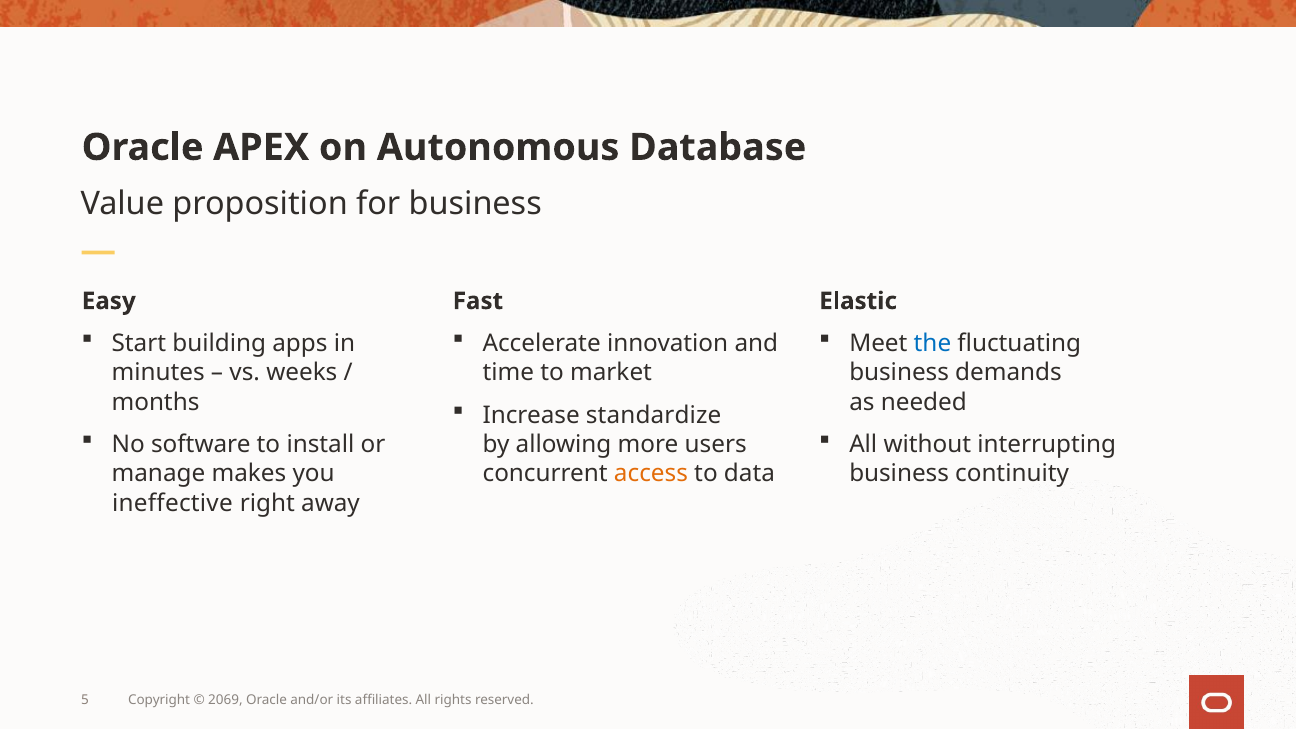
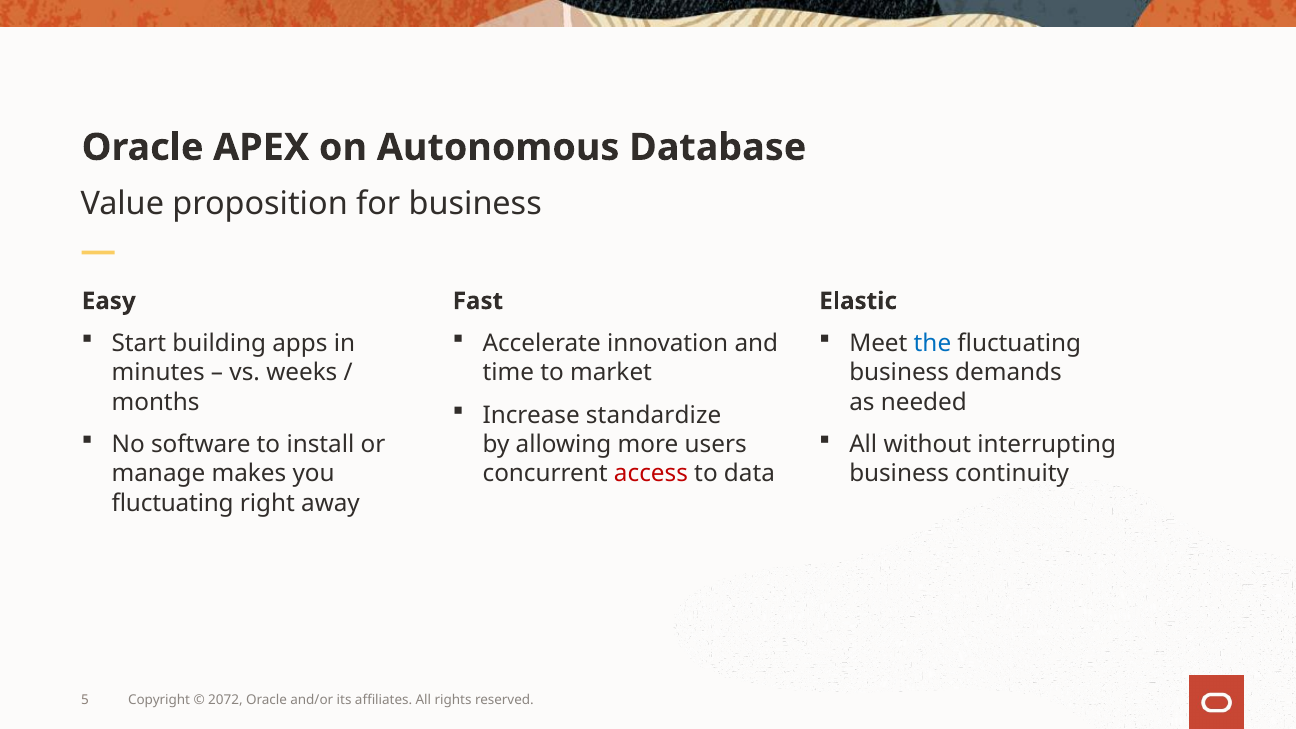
access colour: orange -> red (651, 474)
ineffective: ineffective -> fluctuating (173, 503)
2069: 2069 -> 2072 (225, 700)
